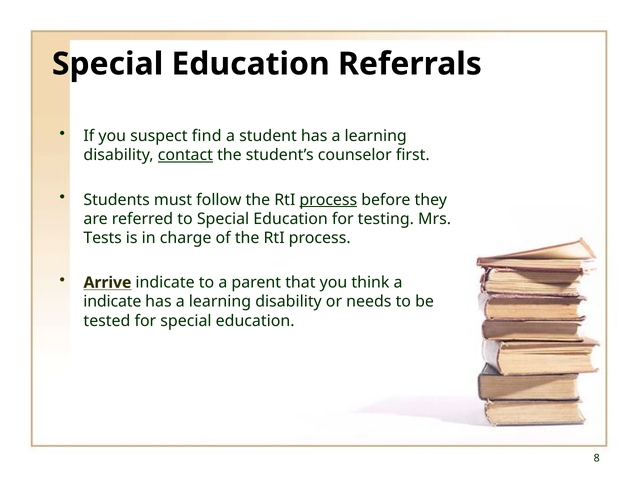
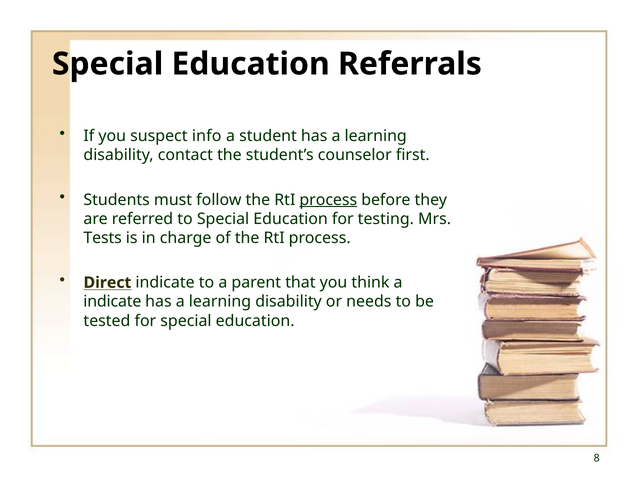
find: find -> info (207, 136)
contact underline: present -> none (185, 155)
Arrive: Arrive -> Direct (107, 283)
